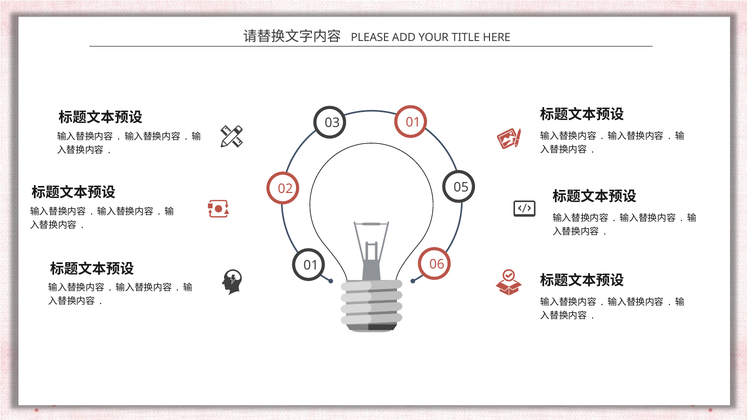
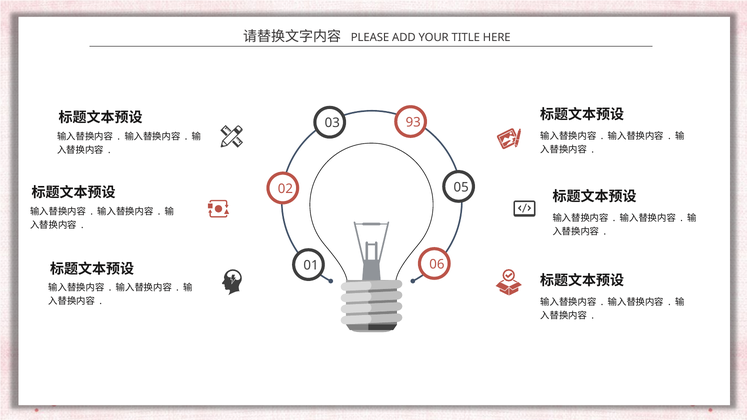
03 01: 01 -> 93 (413, 122)
